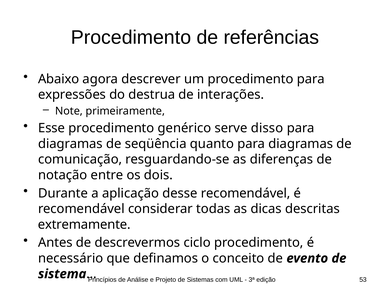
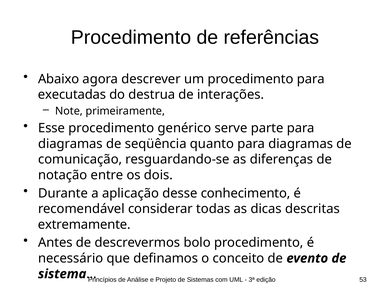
expressões: expressões -> executadas (72, 95)
disso: disso -> parte (267, 128)
desse recomendável: recomendável -> conhecimento (246, 193)
ciclo: ciclo -> bolo (197, 242)
